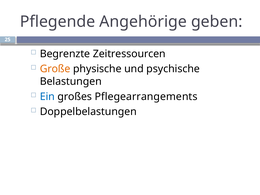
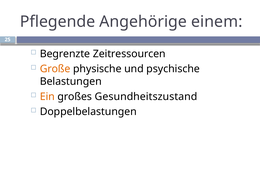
geben: geben -> einem (217, 22)
Ein colour: blue -> orange (47, 97)
Pflegearrangements: Pflegearrangements -> Gesundheitszustand (146, 97)
